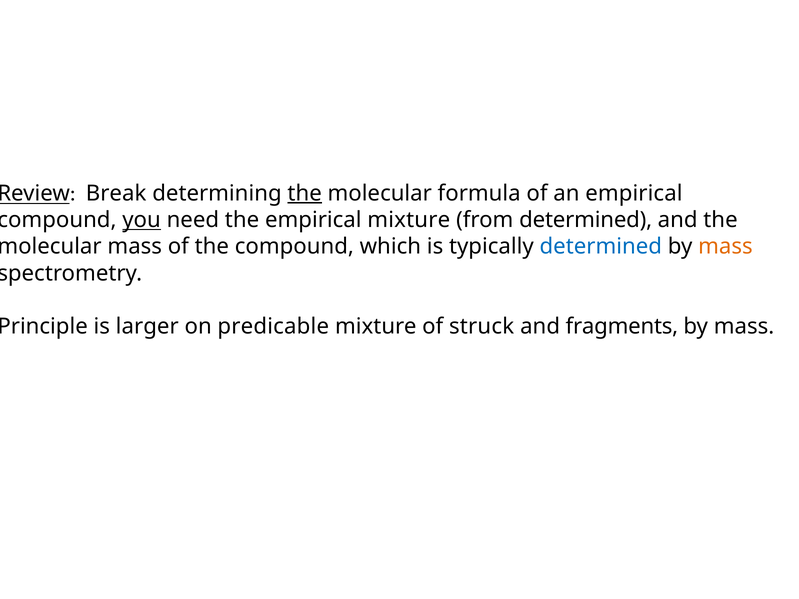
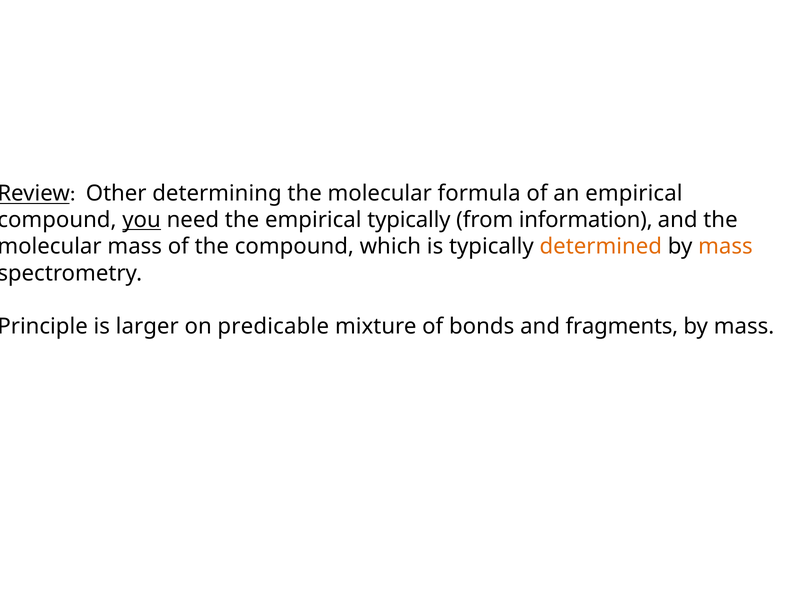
Break: Break -> Other (116, 193)
the underline: present -> none (305, 193)
empirical mixture: mixture -> typically (409, 220)
from determined: determined -> information (586, 220)
determined colour: blue -> orange (601, 247)
struck: struck -> bonds (482, 327)
